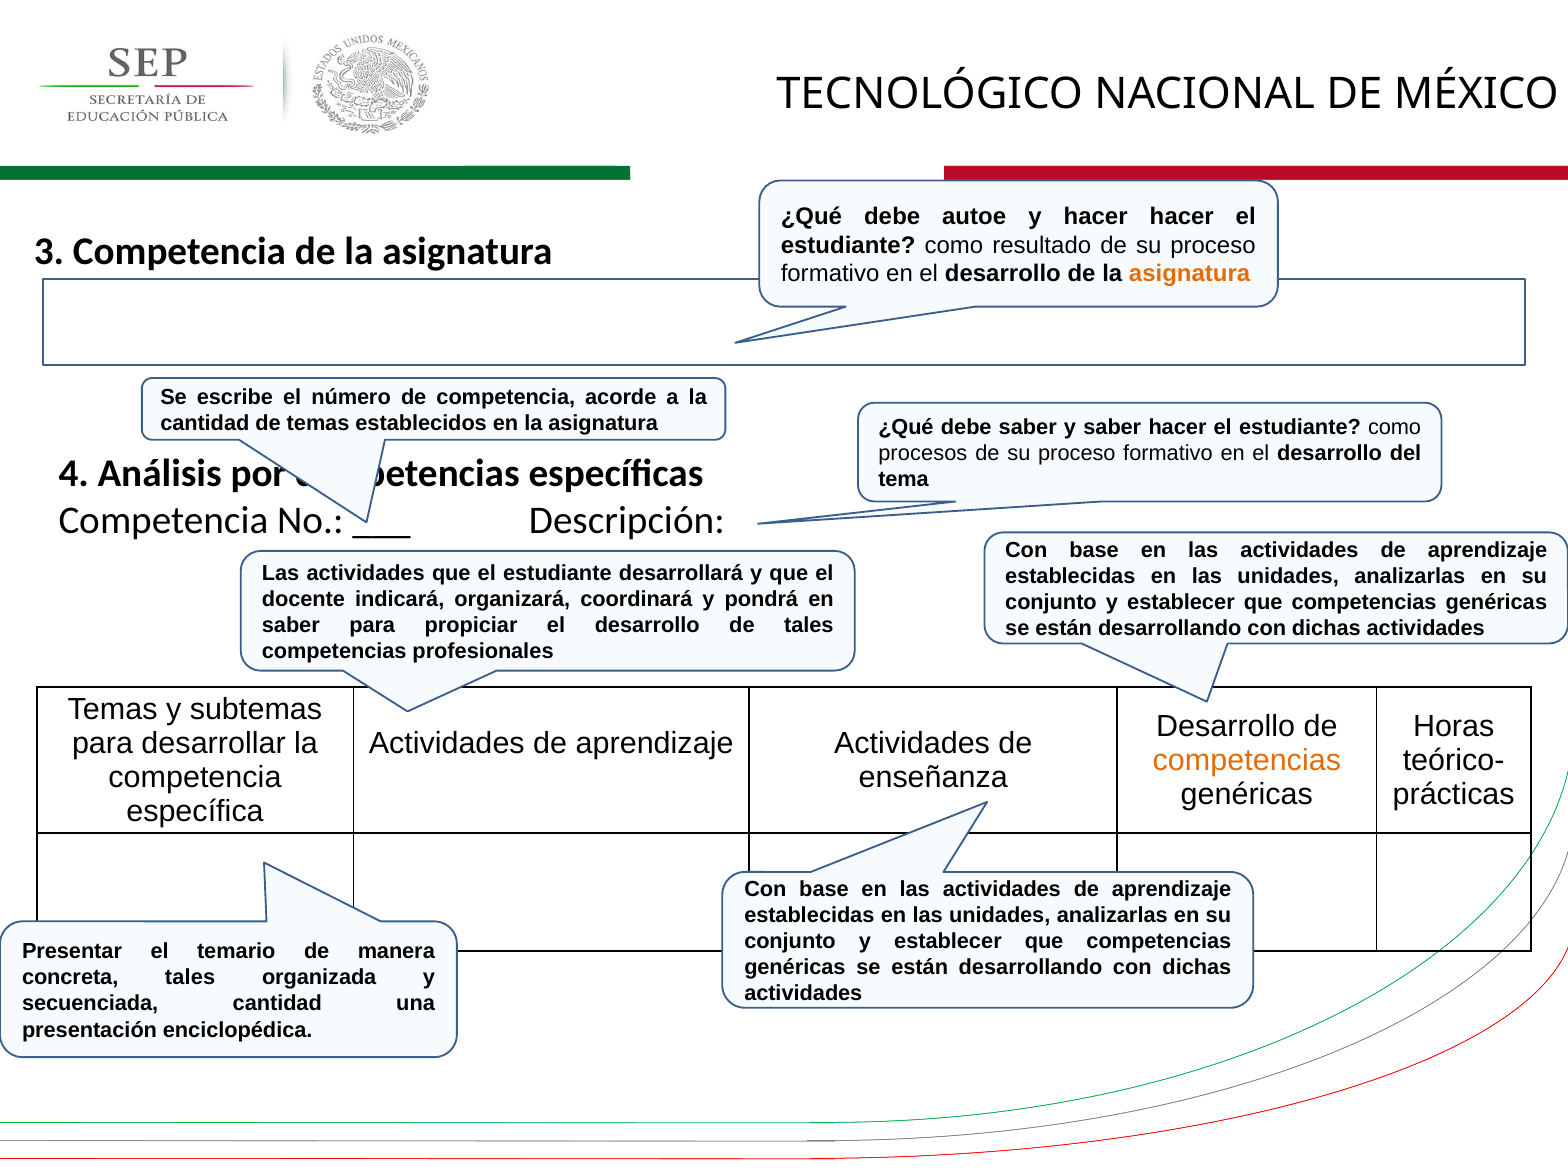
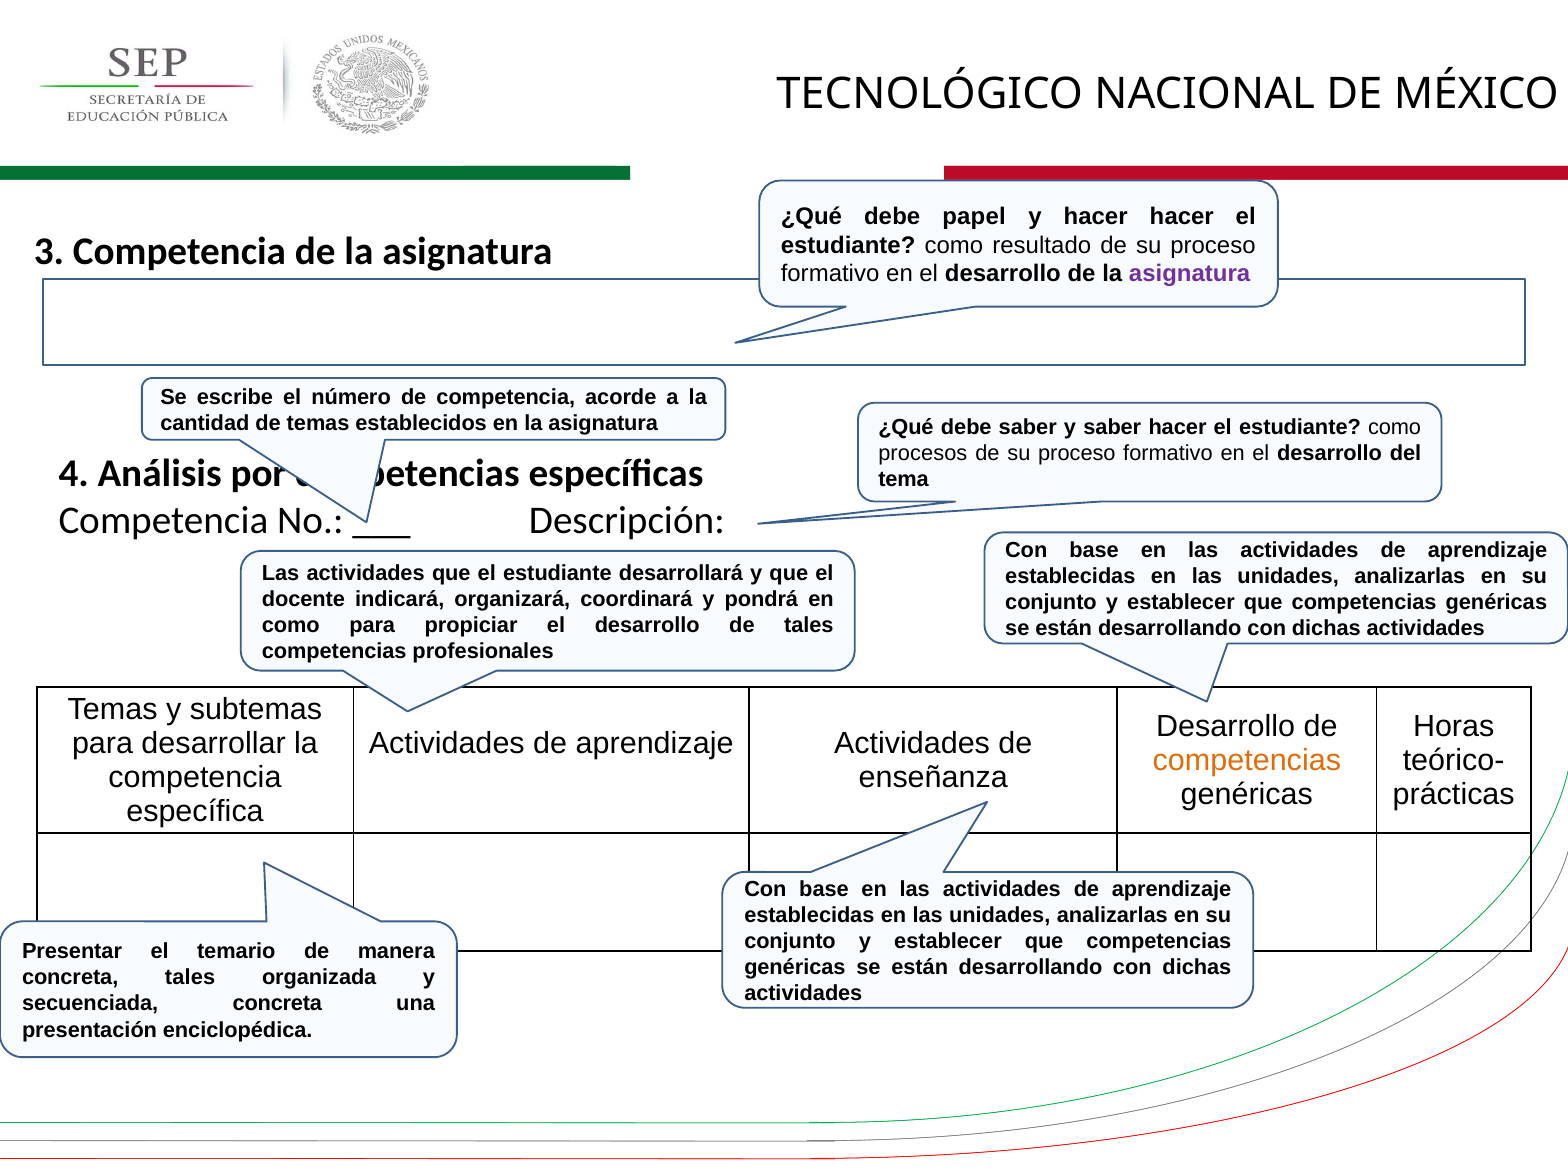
autoe: autoe -> papel (974, 216)
asignatura colour: orange -> purple (1190, 274)
saber: saber -> como (291, 625)
secuenciada cantidad: cantidad -> concreta (277, 1004)
